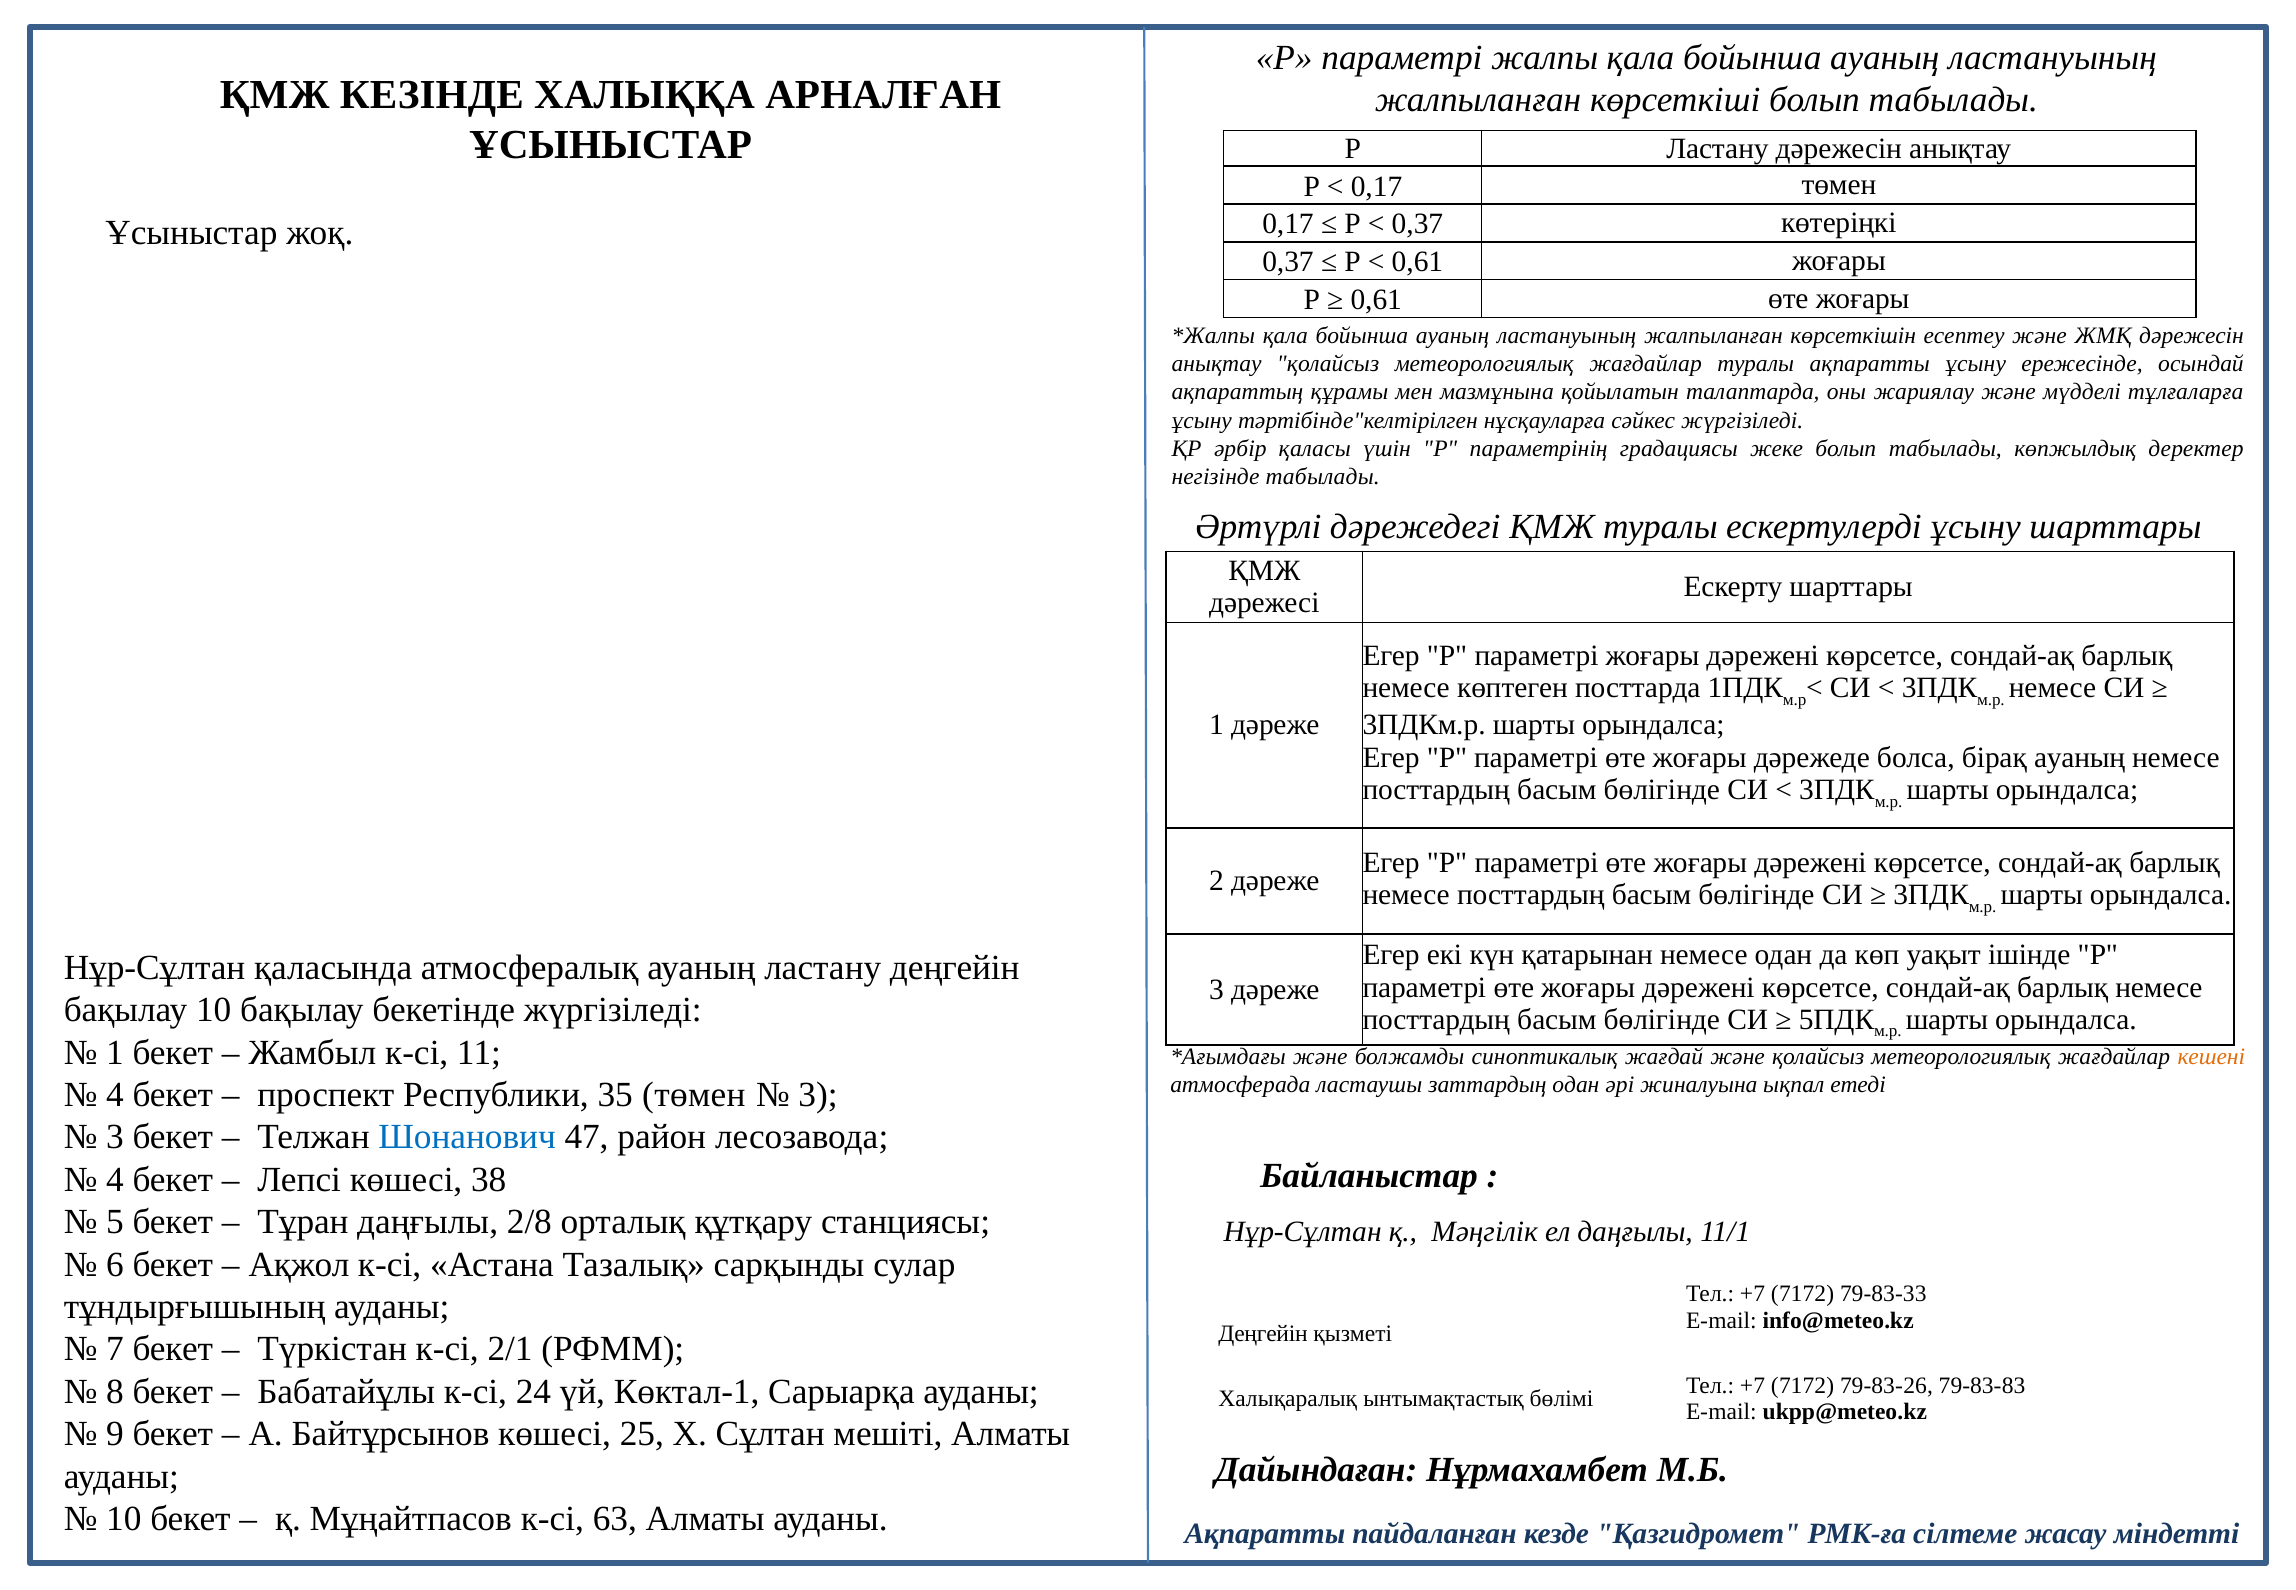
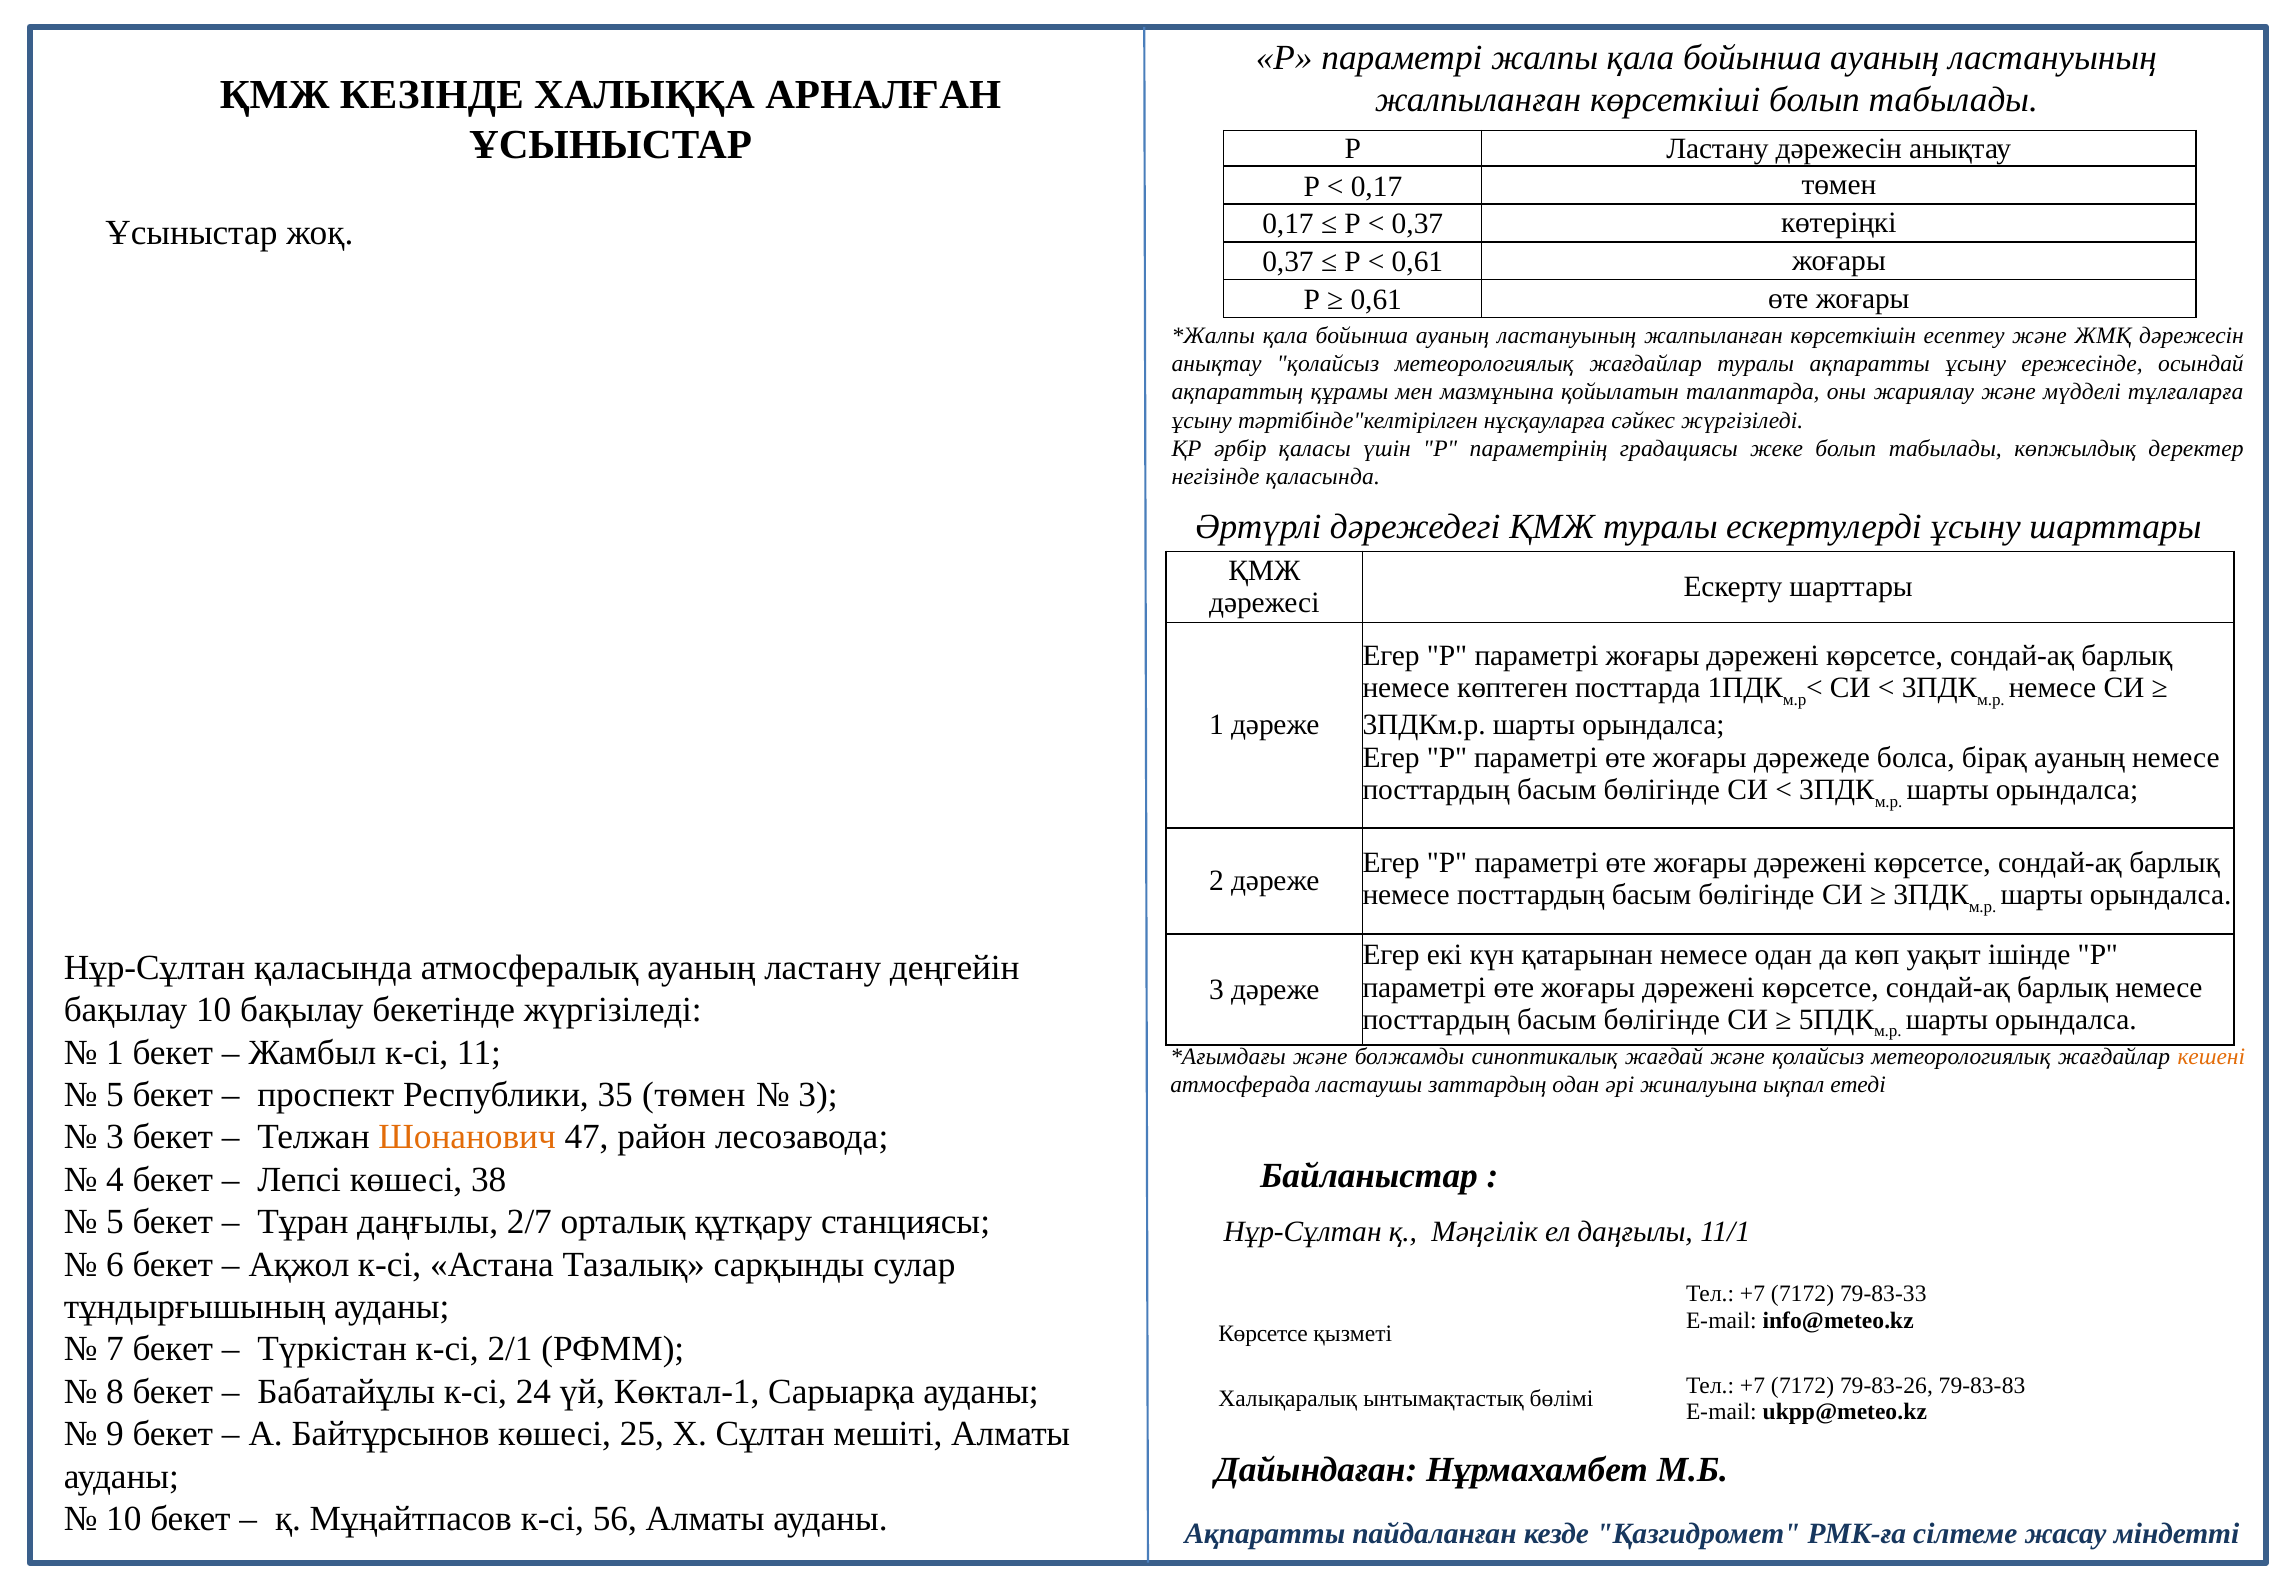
негізінде табылады: табылады -> қаласында (1323, 477)
4: 4 -> 5 (115, 1095)
Шонанович colour: blue -> orange (467, 1137)
2/8: 2/8 -> 2/7 (529, 1222)
Деңгейін: Деңгейін -> Көрсетсе (1263, 1333)
63: 63 -> 56 (615, 1518)
